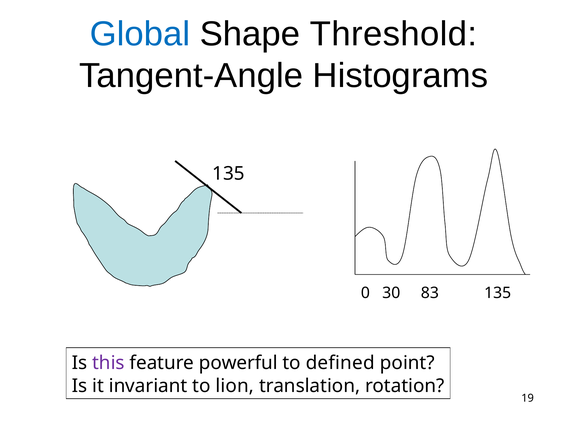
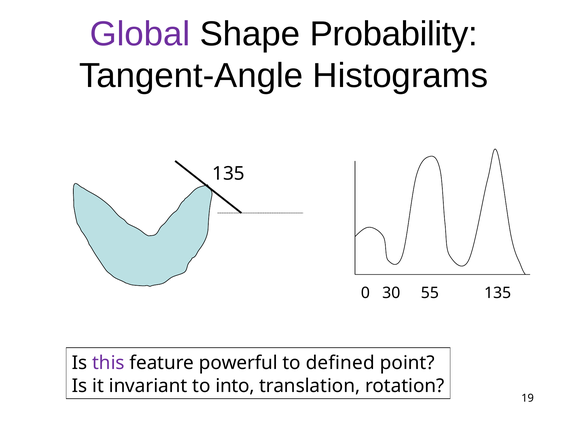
Global colour: blue -> purple (140, 34)
Threshold: Threshold -> Probability (394, 34)
83: 83 -> 55 (430, 293)
lion: lion -> into (235, 386)
